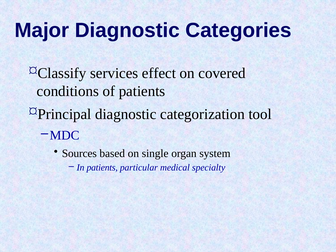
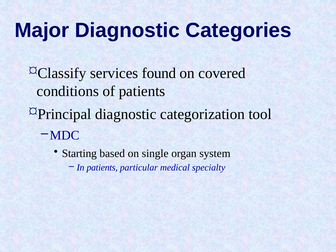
effect: effect -> found (159, 73)
Sources: Sources -> Starting (79, 154)
